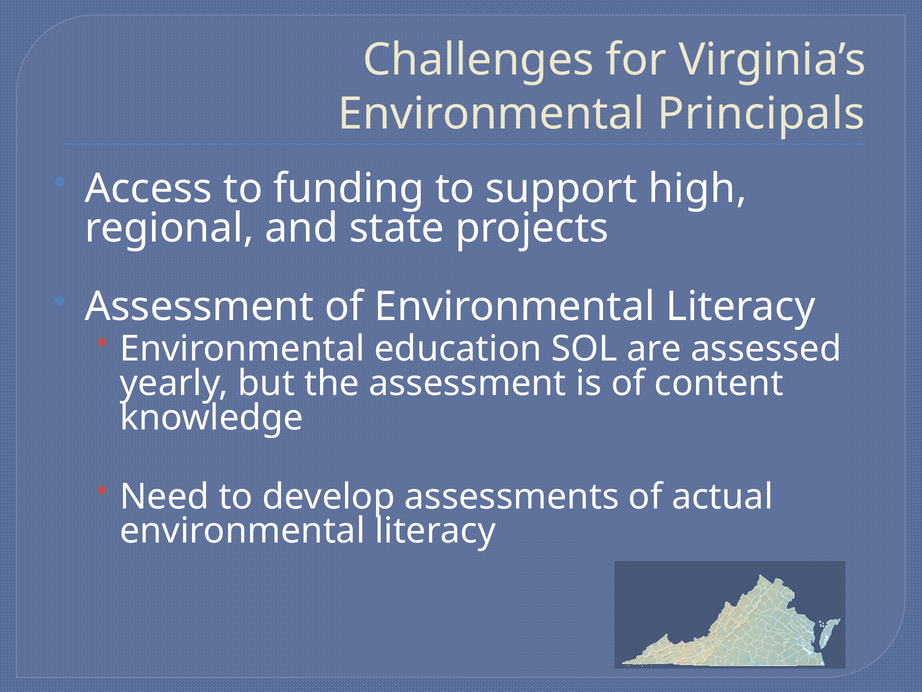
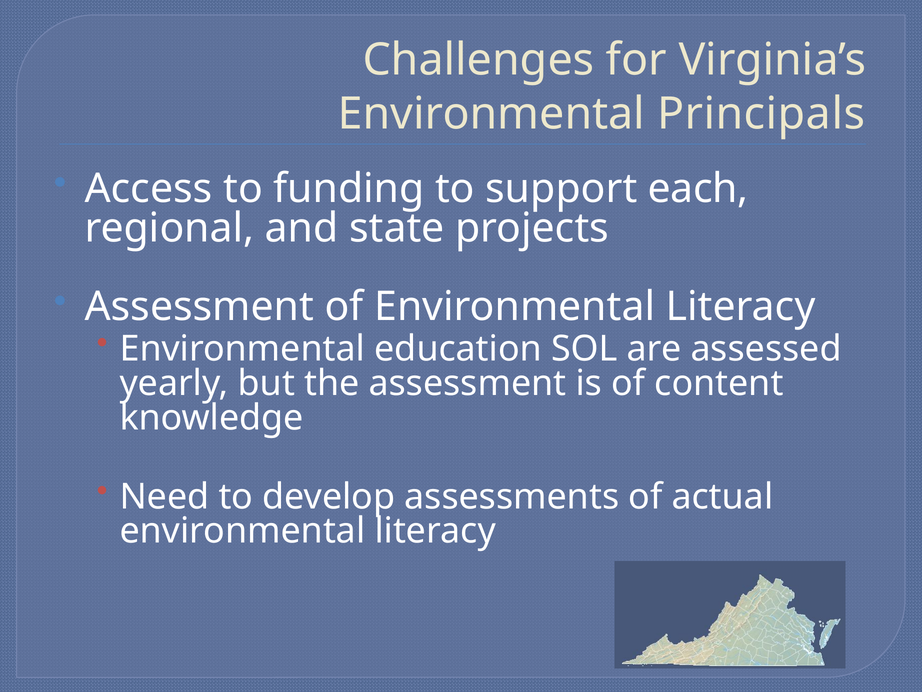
high: high -> each (698, 189)
